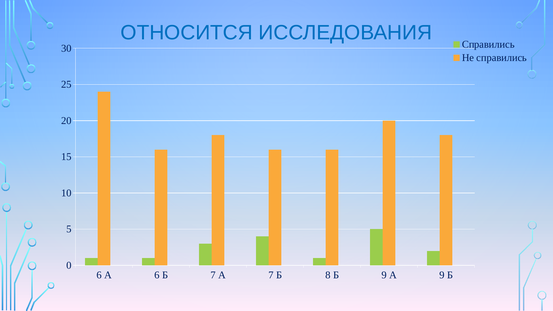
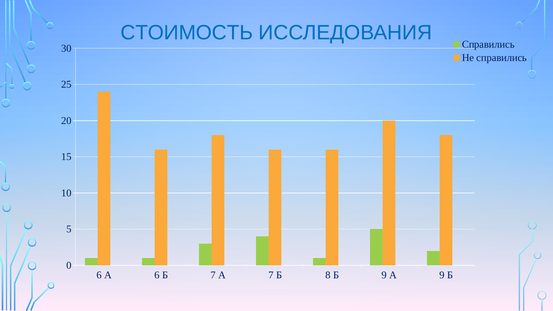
ОТНОСИТСЯ: ОТНОСИТСЯ -> СТОИМОСТЬ (187, 33)
